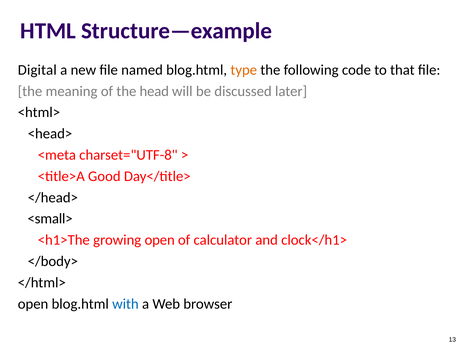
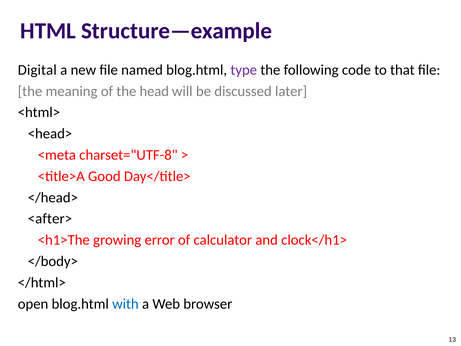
type colour: orange -> purple (244, 70)
<small>: <small> -> <after> (50, 219)
growing open: open -> error (160, 240)
